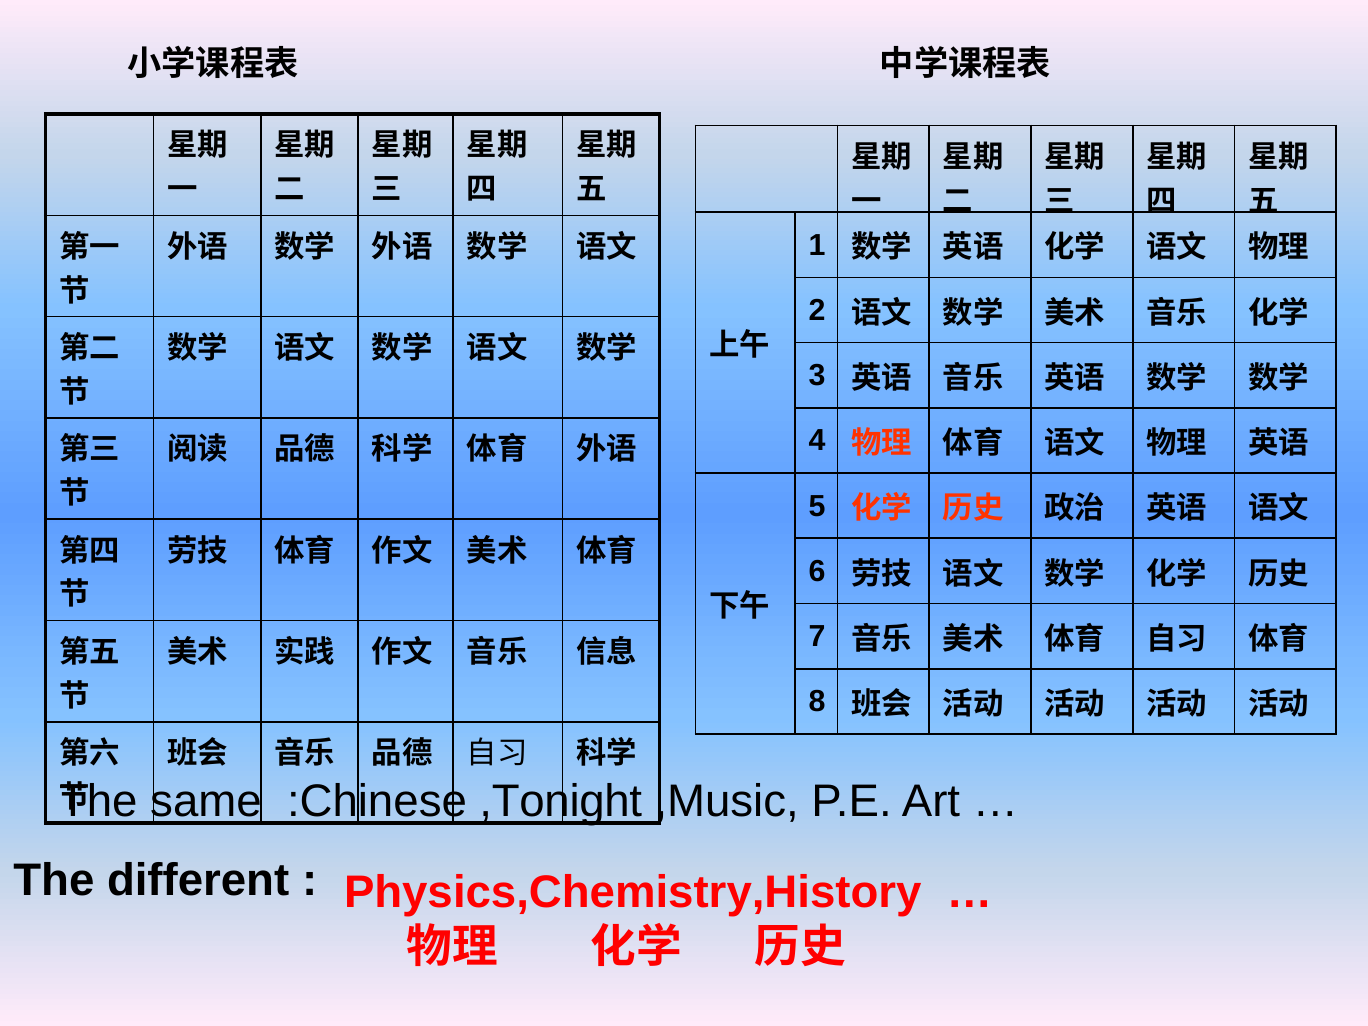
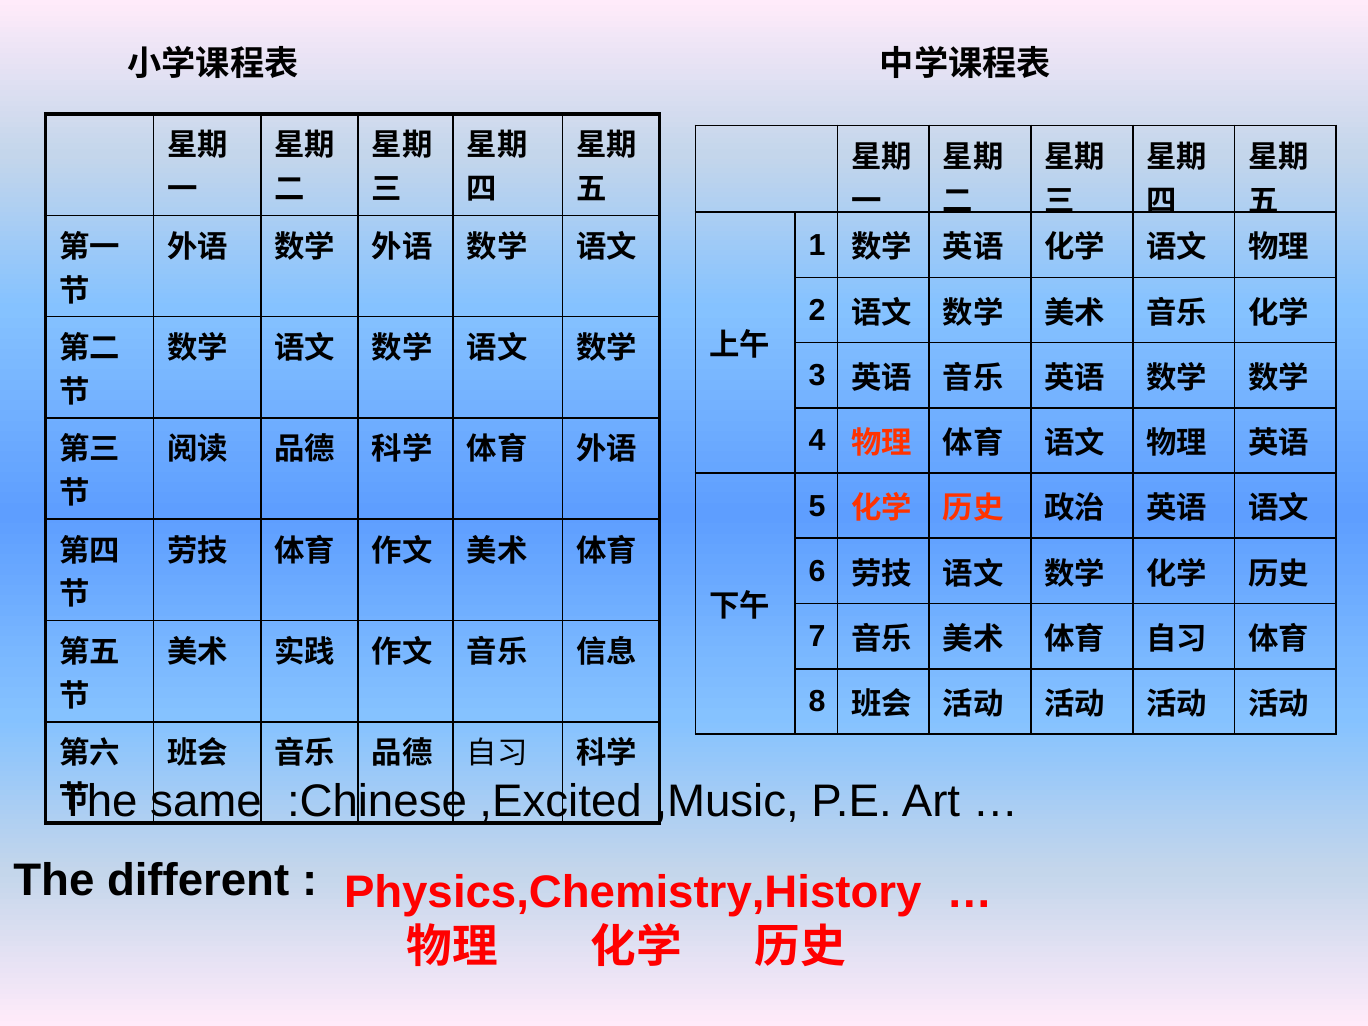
,Tonight: ,Tonight -> ,Excited (561, 801)
